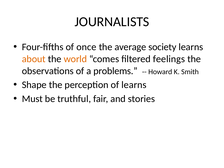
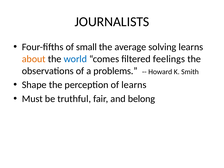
once: once -> small (86, 47)
society: society -> solving (162, 47)
world colour: orange -> blue (75, 59)
stories: stories -> belong (141, 99)
